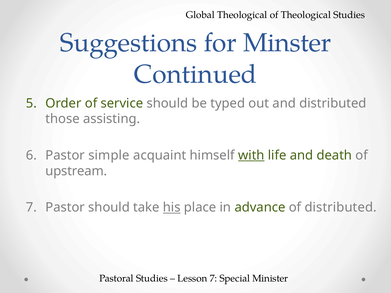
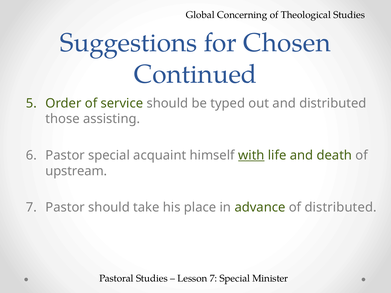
Global Theological: Theological -> Concerning (242, 15)
Minster: Minster -> Chosen (287, 43)
Pastor simple: simple -> special (109, 155)
his underline: present -> none (172, 208)
